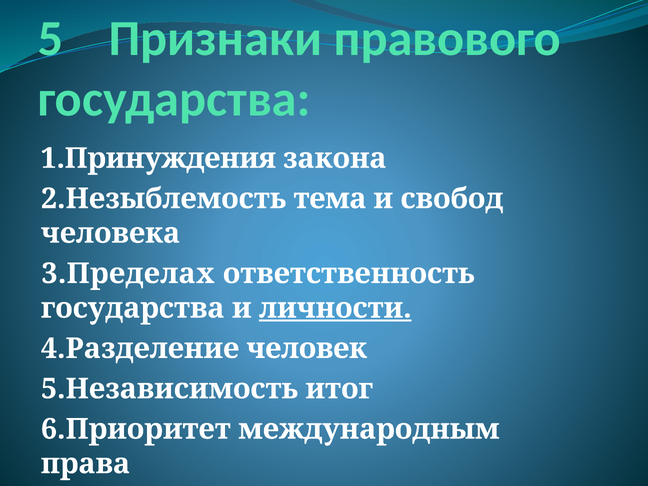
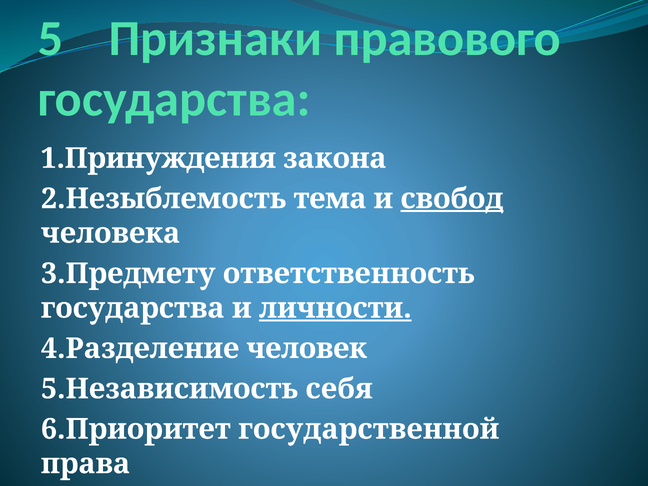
свобод underline: none -> present (452, 199)
3.Пределах: 3.Пределах -> 3.Предмету (128, 274)
итог: итог -> себя (339, 389)
международным: международным -> государственной (369, 429)
